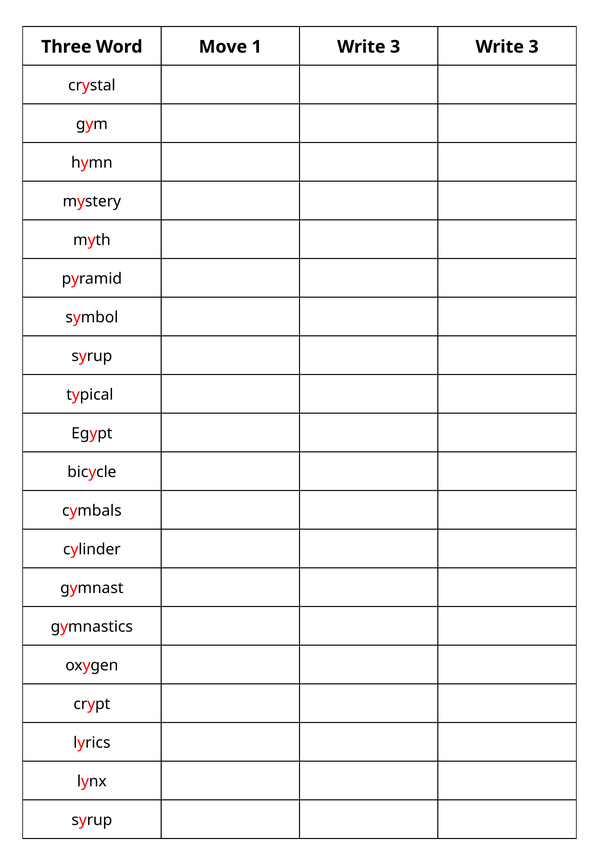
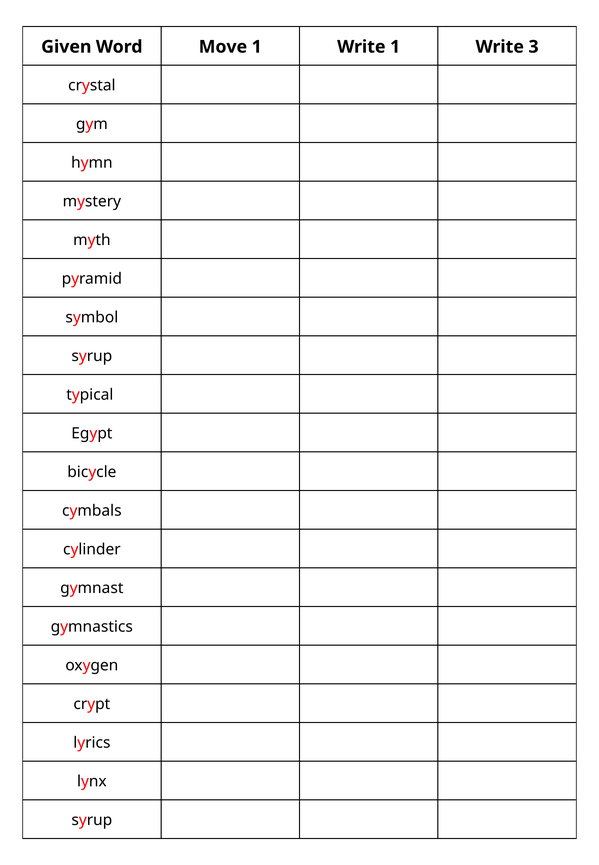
Three: Three -> Given (66, 47)
1 Write 3: 3 -> 1 (395, 47)
